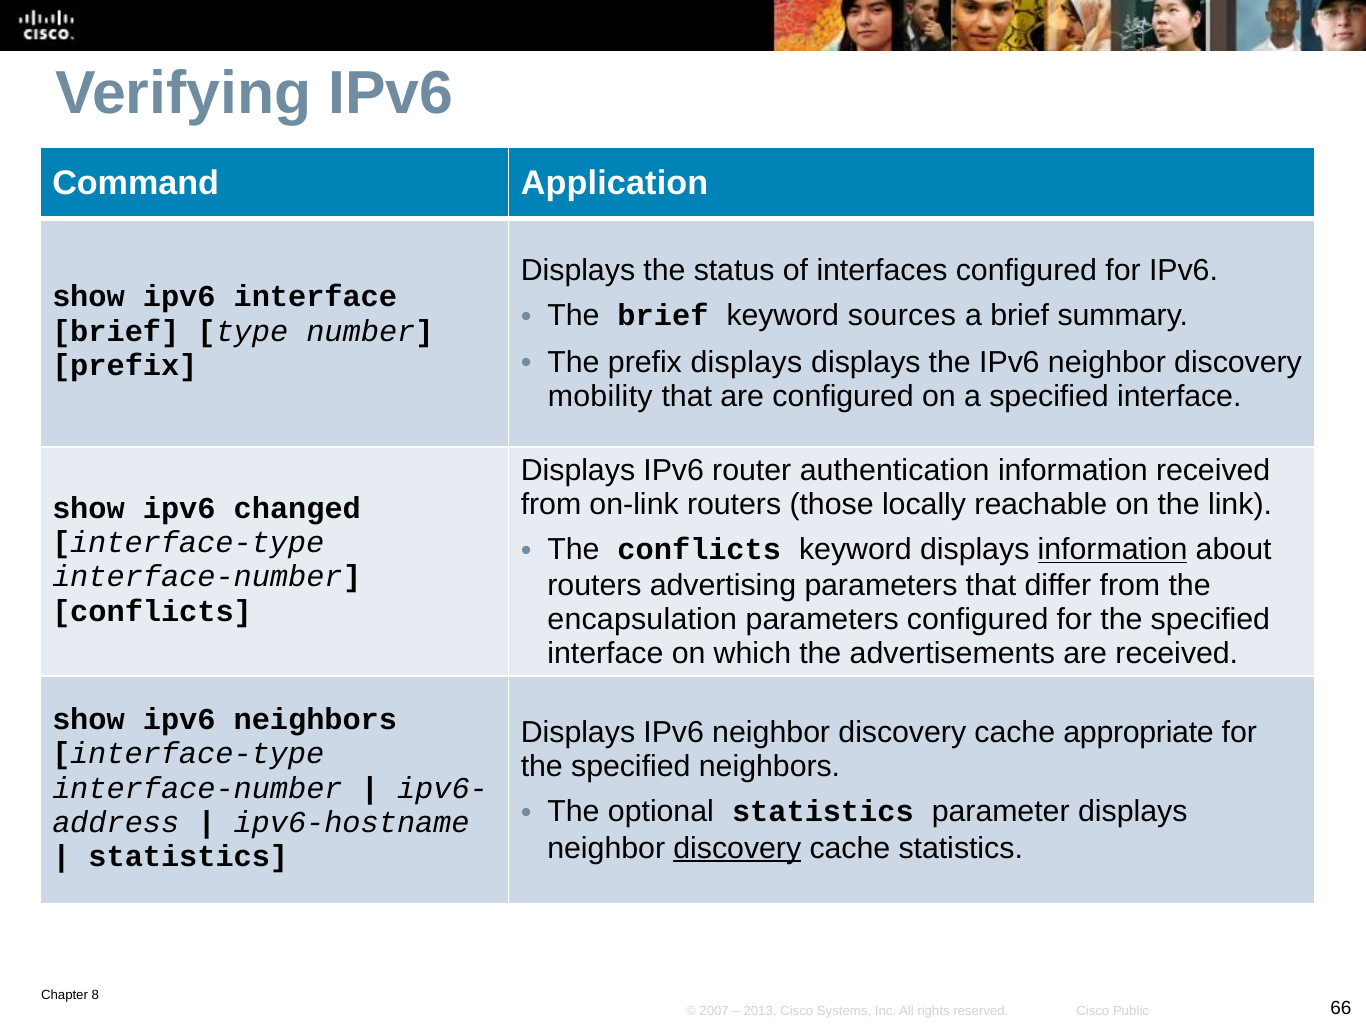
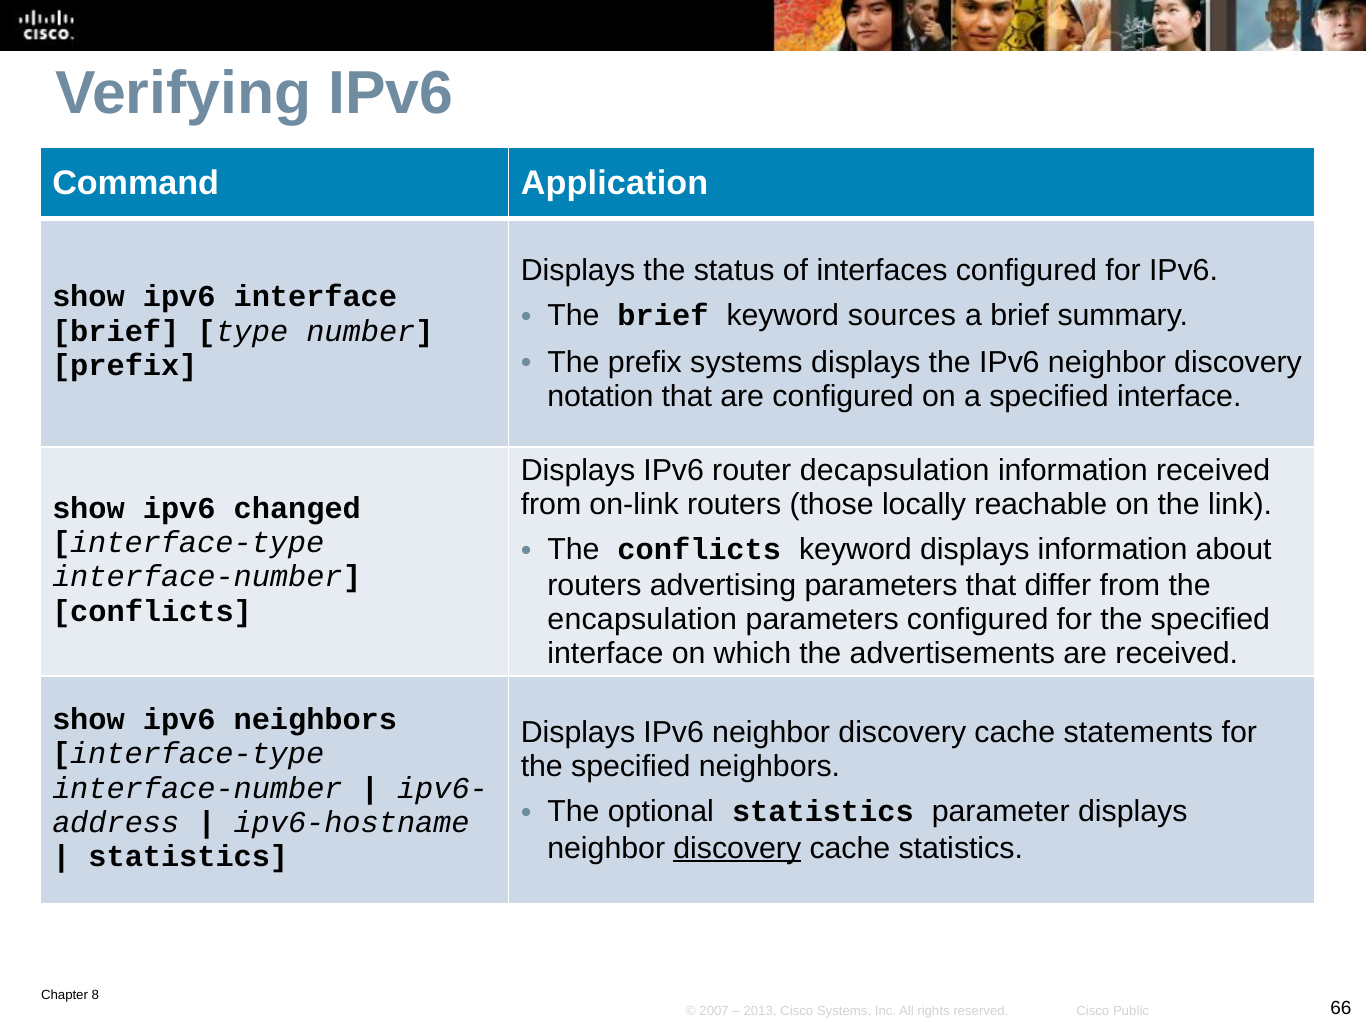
The prefix displays: displays -> systems (746, 363)
mobility: mobility -> notation (600, 397)
authentication: authentication -> decapsulation (895, 471)
information underline: present -> none (1113, 550)
appropriate: appropriate -> statements (1138, 733)
